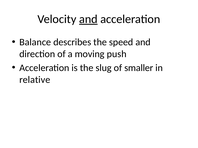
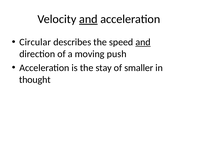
Balance: Balance -> Circular (35, 42)
and underline: none -> present (143, 42)
slug: slug -> stay (104, 68)
relative: relative -> thought (35, 80)
